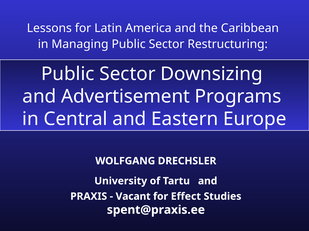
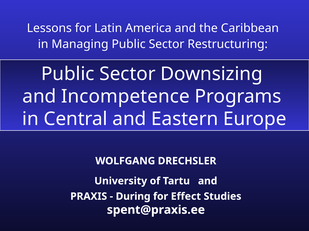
Advertisement: Advertisement -> Incompetence (125, 97)
Vacant: Vacant -> During (133, 197)
